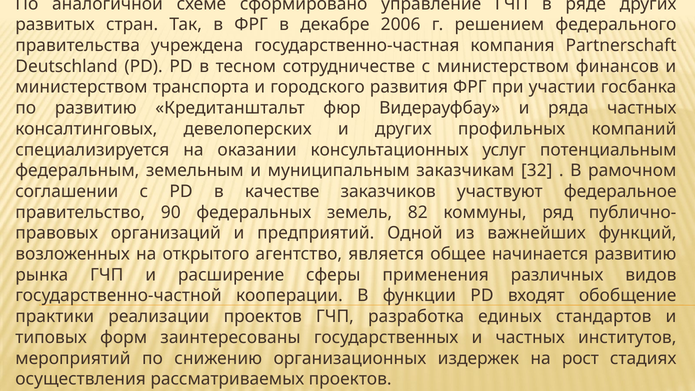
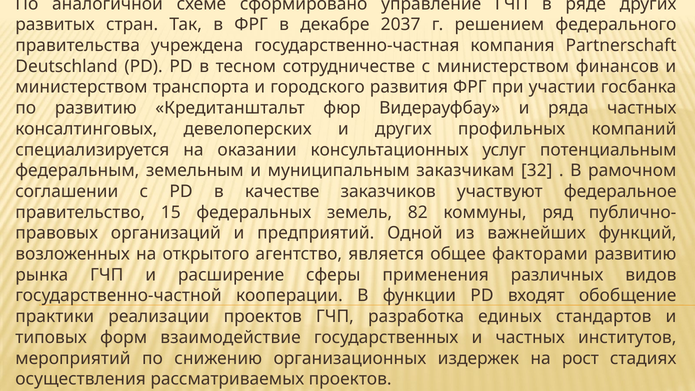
2006: 2006 -> 2037 (401, 25)
90: 90 -> 15 (171, 212)
начинается: начинается -> факторами (540, 254)
заинтересованы: заинтересованы -> взаимодействие (231, 337)
